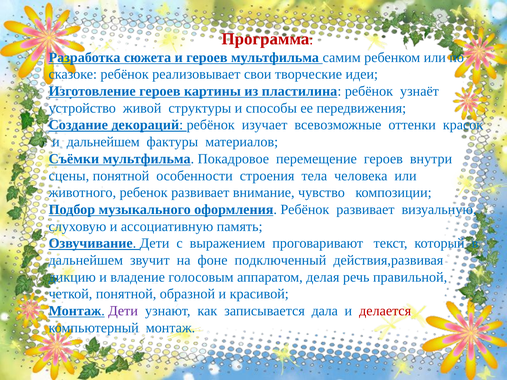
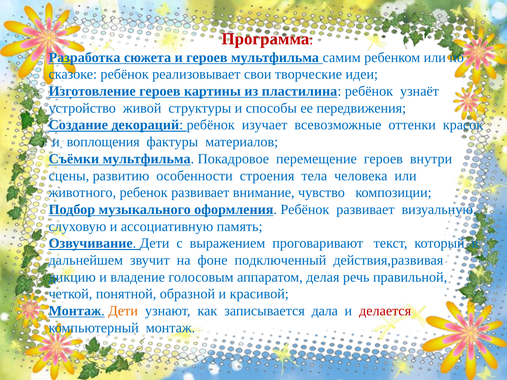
и дальнейшем: дальнейшем -> воплощения (103, 142)
сцены понятной: понятной -> развитию (121, 176)
Дети colour: purple -> orange (123, 311)
